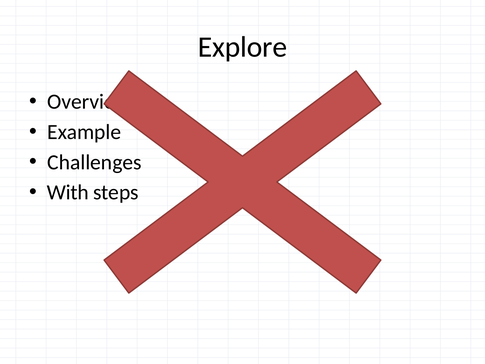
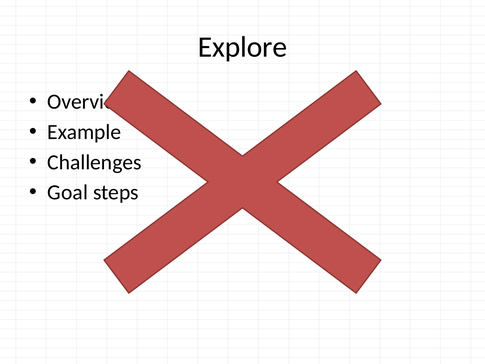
With: With -> Goal (68, 192)
